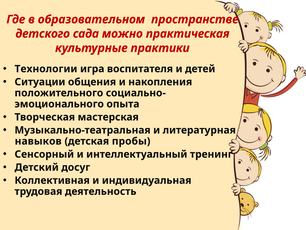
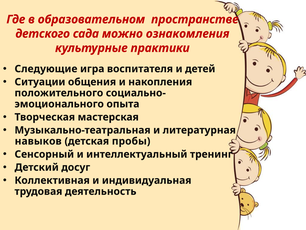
практическая: практическая -> ознакомления (188, 34)
Технологии: Технологии -> Следующие (46, 69)
